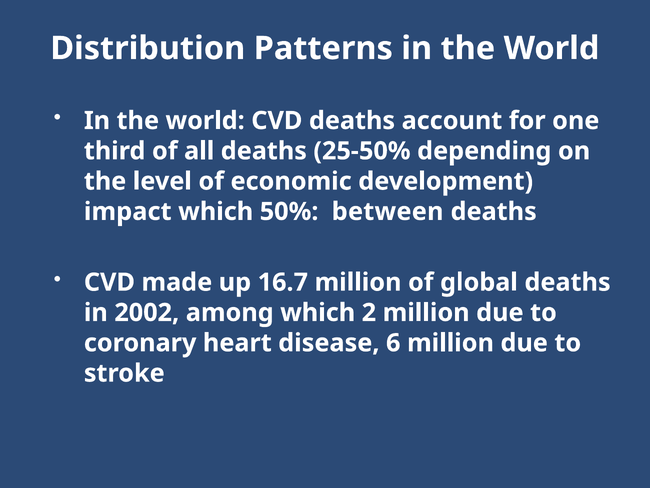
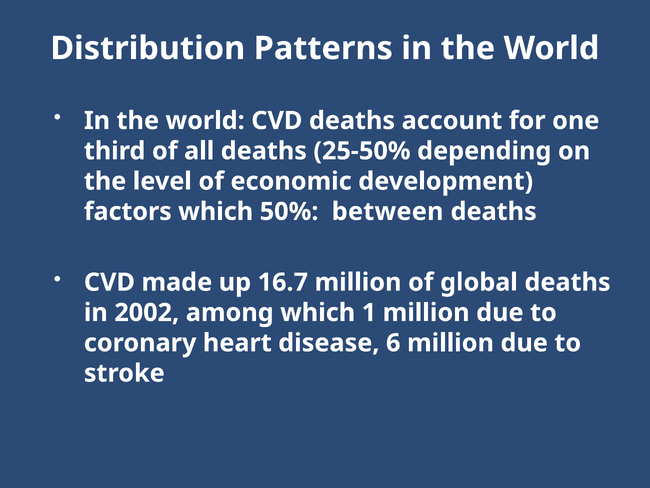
impact: impact -> factors (128, 211)
2: 2 -> 1 (369, 312)
